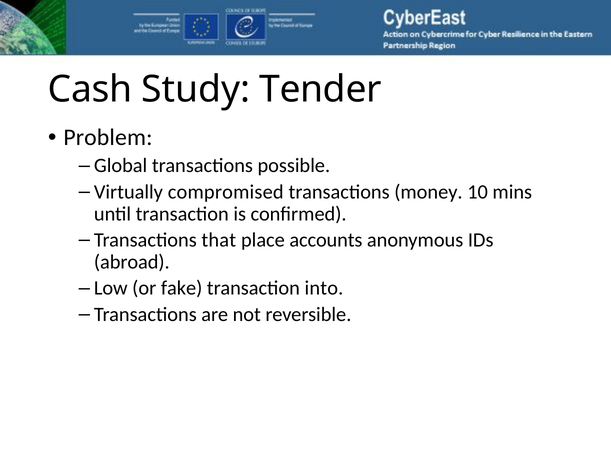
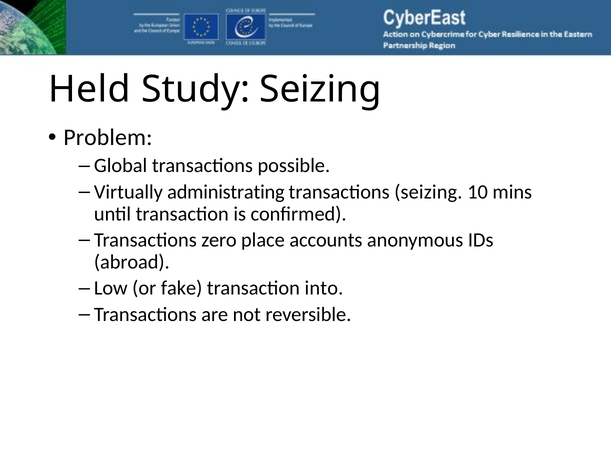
Cash: Cash -> Held (90, 90)
Study Tender: Tender -> Seizing (320, 90)
compromised: compromised -> administrating (226, 192)
transactions money: money -> seizing (428, 192)
that: that -> zero (219, 240)
